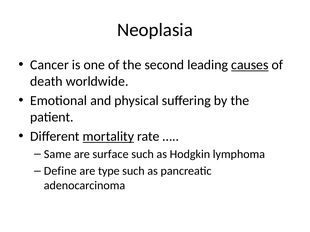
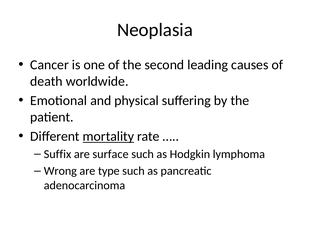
causes underline: present -> none (250, 65)
Same: Same -> Suffix (58, 154)
Define: Define -> Wrong (60, 171)
